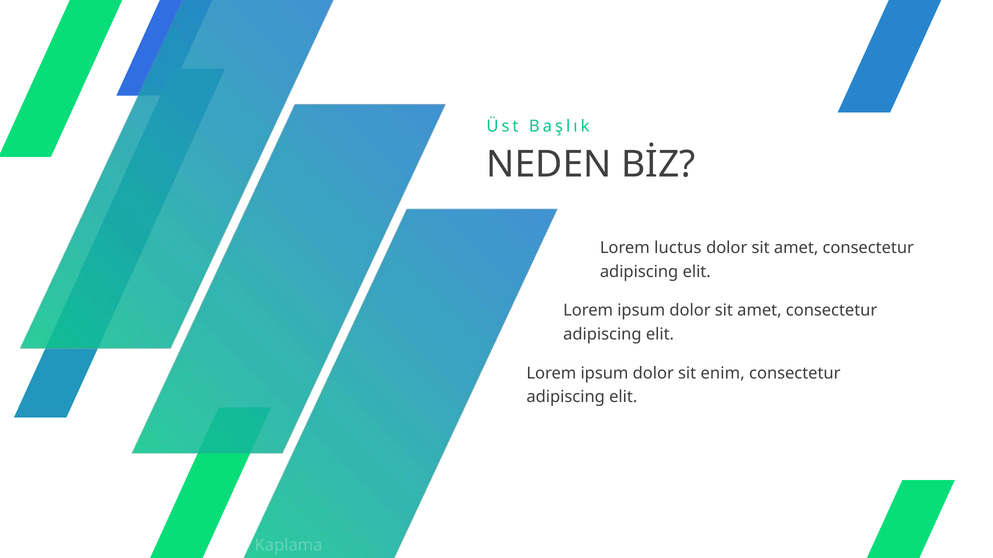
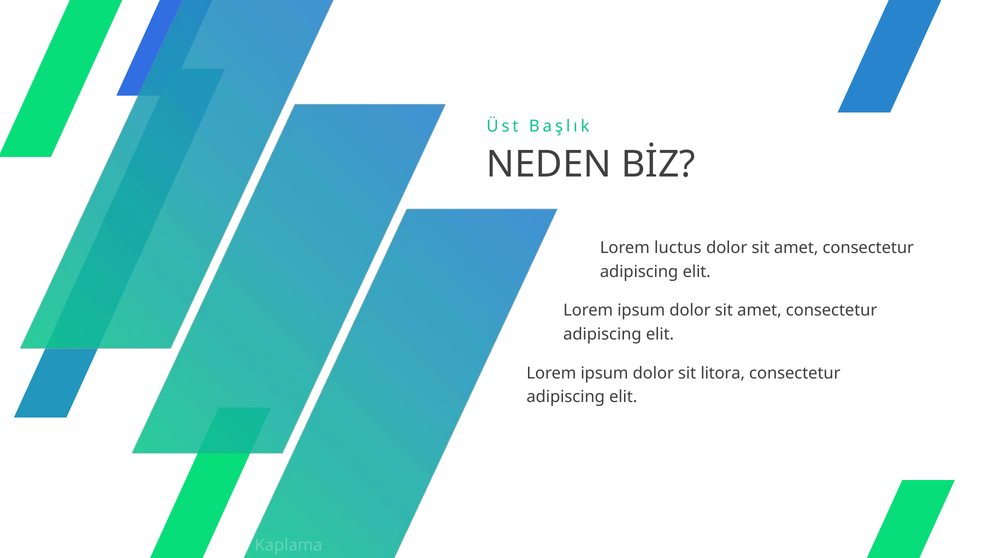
enim: enim -> litora (723, 373)
